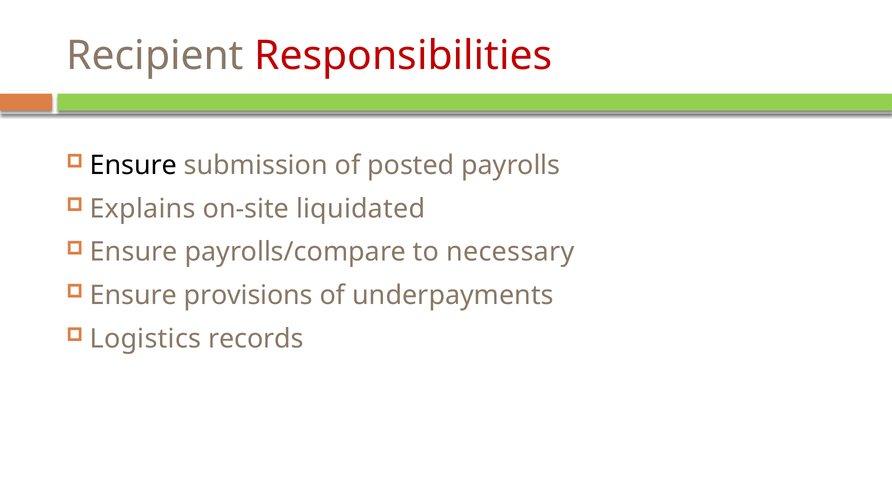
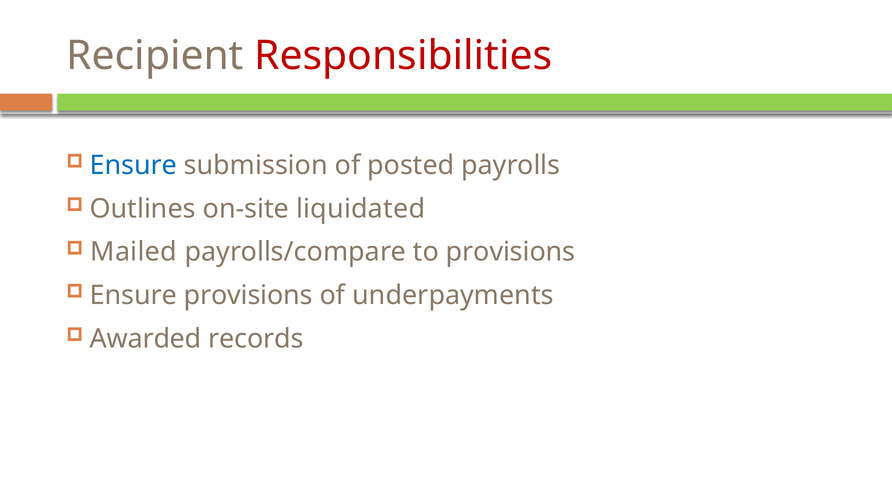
Ensure colour: black -> blue (133, 165)
Explains: Explains -> Outlines (143, 209)
Ensure: Ensure -> Mailed (134, 252)
to necessary: necessary -> provisions (511, 252)
Logistics: Logistics -> Awarded (146, 339)
